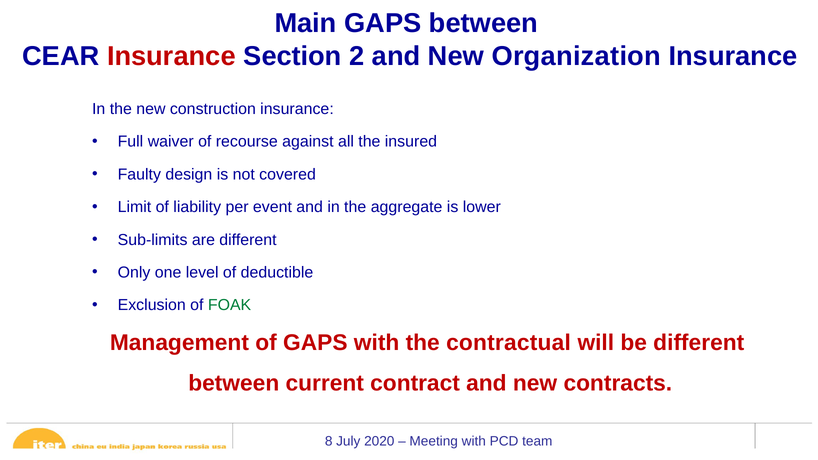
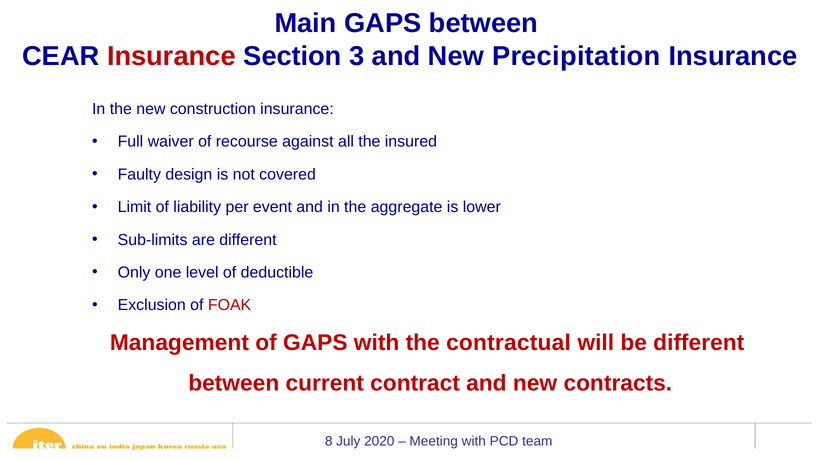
2: 2 -> 3 (357, 56)
Organization: Organization -> Precipitation (576, 56)
FOAK colour: green -> red (230, 305)
